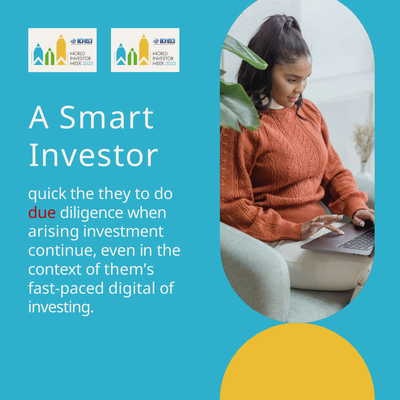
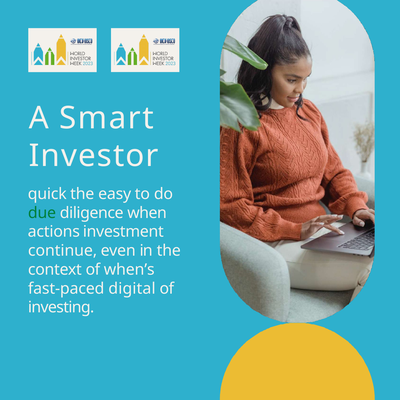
they: they -> easy (115, 194)
due colour: red -> green (42, 213)
arising: arising -> actions (54, 232)
them’s: them’s -> when’s (129, 270)
